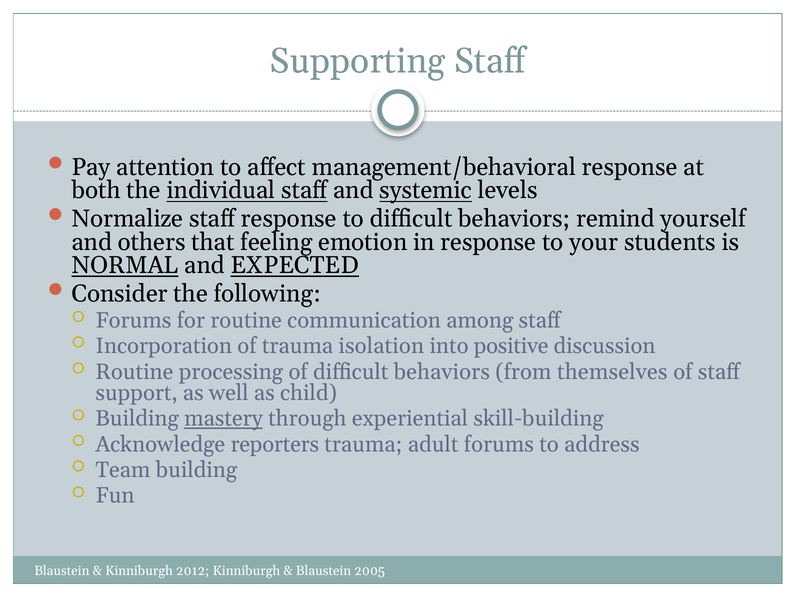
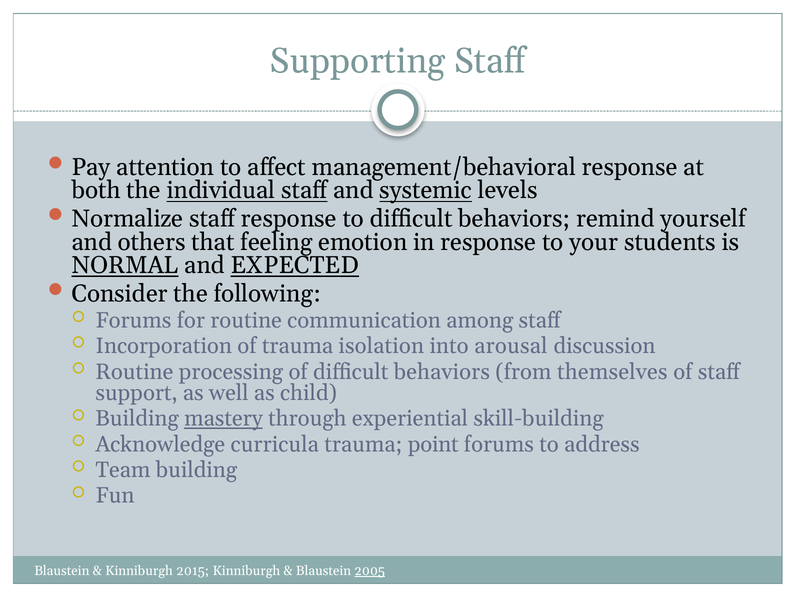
positive: positive -> arousal (511, 346)
reporters: reporters -> curricula (275, 444)
adult: adult -> point (433, 444)
2012: 2012 -> 2015 (193, 571)
2005 underline: none -> present (370, 571)
